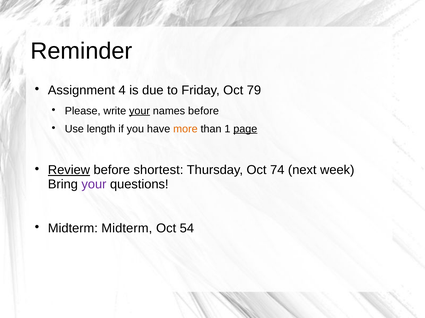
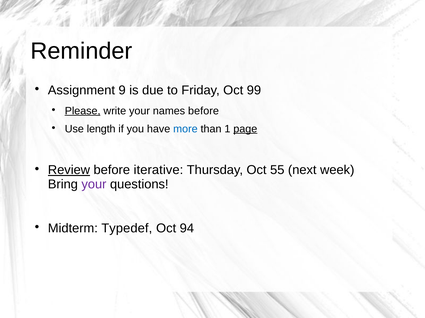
4: 4 -> 9 (122, 90)
79: 79 -> 99 (254, 90)
Please underline: none -> present (83, 111)
your underline: present -> none (140, 111)
more colour: orange -> blue (185, 129)
shortest: shortest -> iterative (158, 170)
74: 74 -> 55 (277, 170)
Midterm Midterm: Midterm -> Typedef (127, 229)
54: 54 -> 94 (187, 229)
